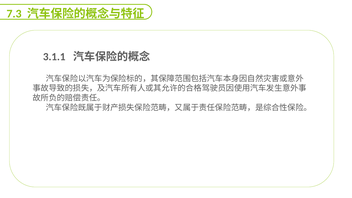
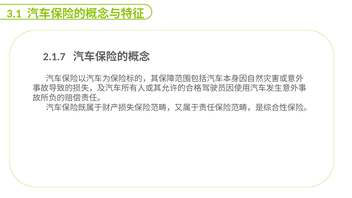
7.3: 7.3 -> 3.1 (14, 14)
3.1.1: 3.1.1 -> 2.1.7 (54, 57)
